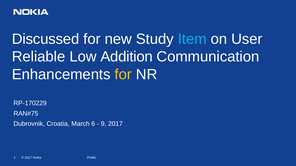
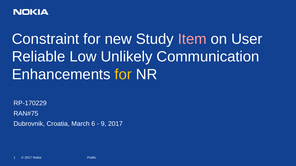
Discussed: Discussed -> Constraint (46, 39)
Item colour: light blue -> pink (192, 39)
Addition: Addition -> Unlikely (127, 57)
